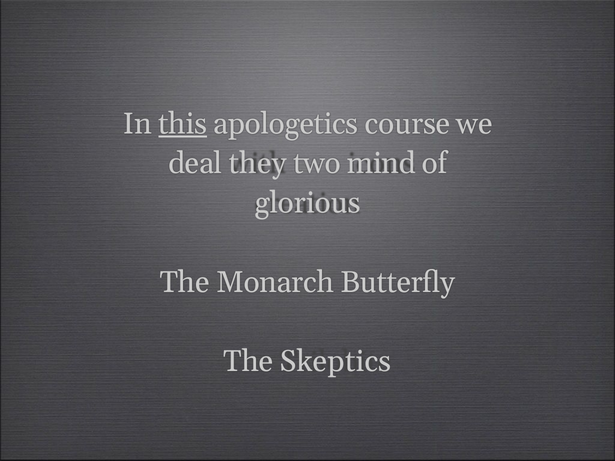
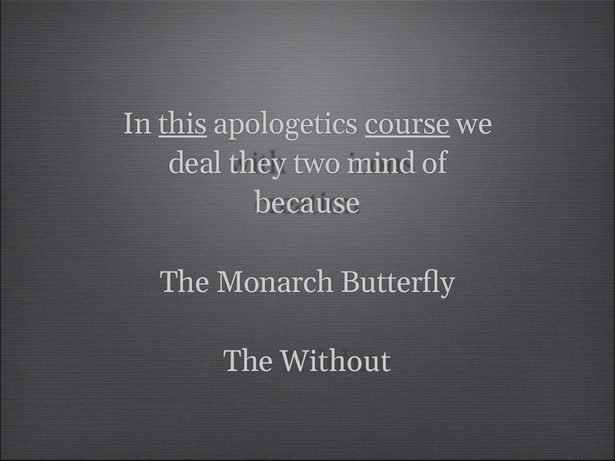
course underline: none -> present (408, 124)
glorious: glorious -> because (307, 203)
Skeptics: Skeptics -> Without (335, 362)
